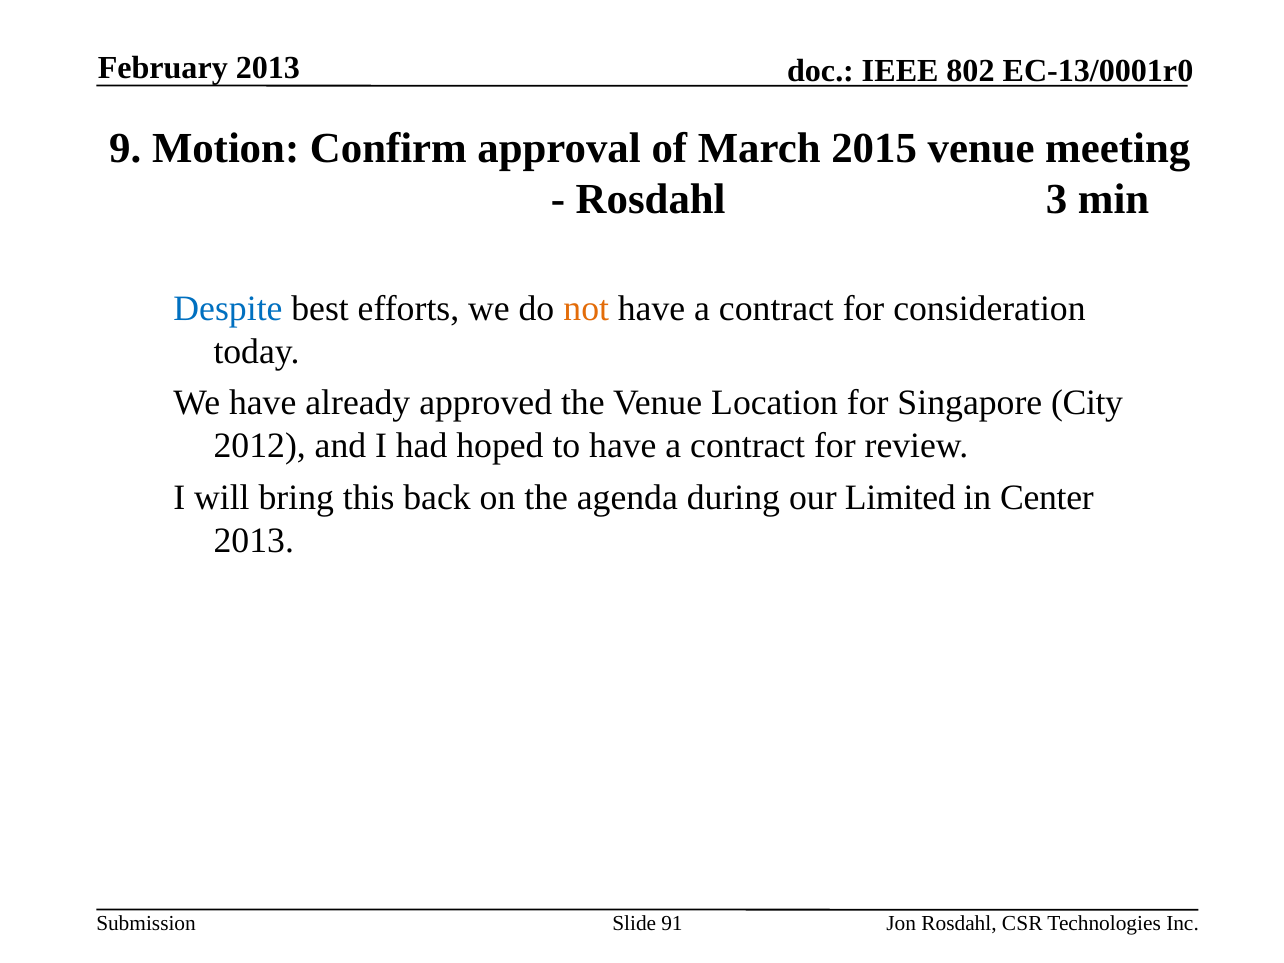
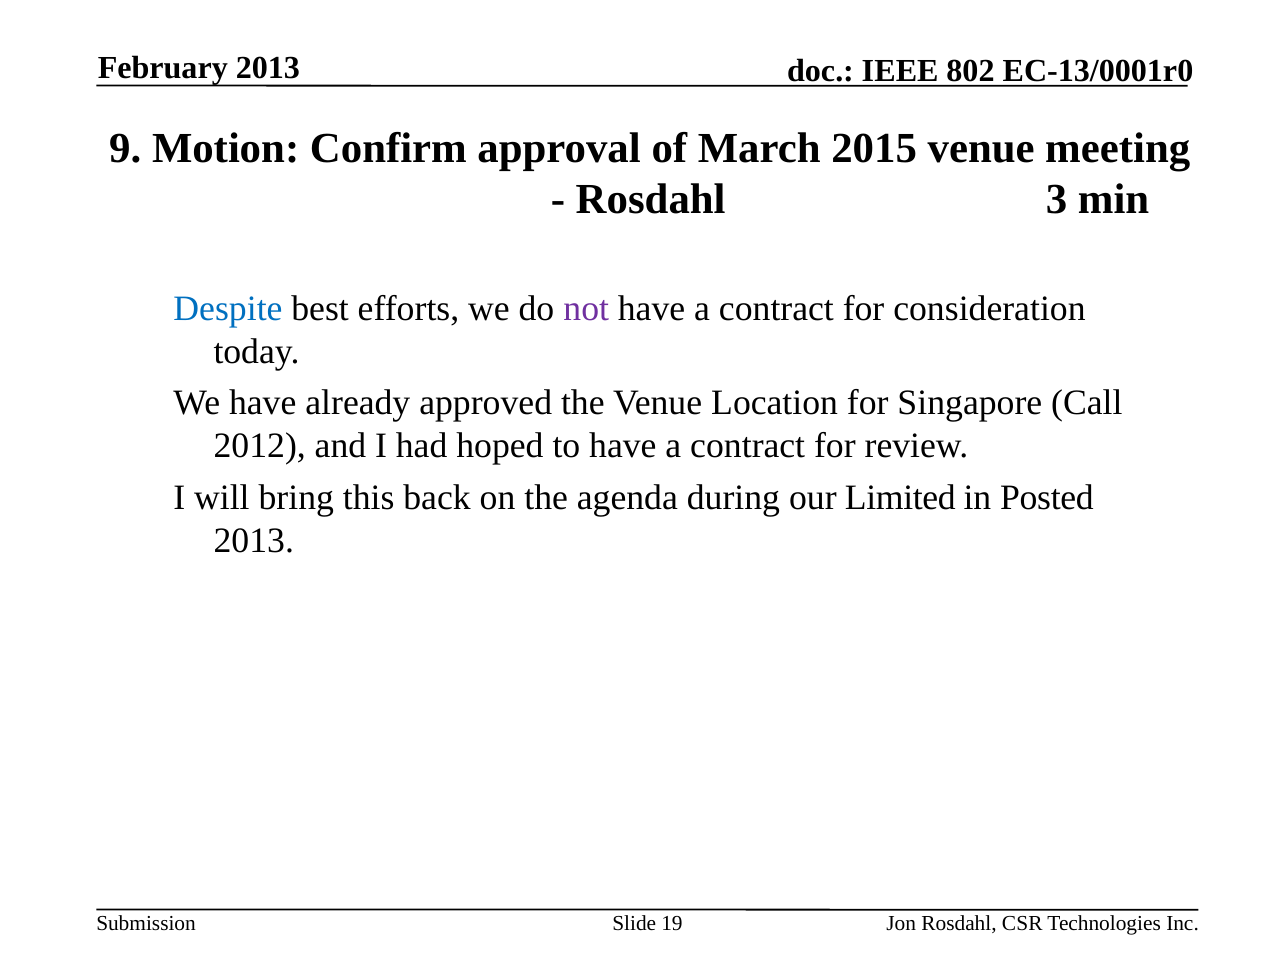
not colour: orange -> purple (586, 309)
City: City -> Call (1087, 403)
Center: Center -> Posted (1047, 498)
91: 91 -> 19 (672, 924)
